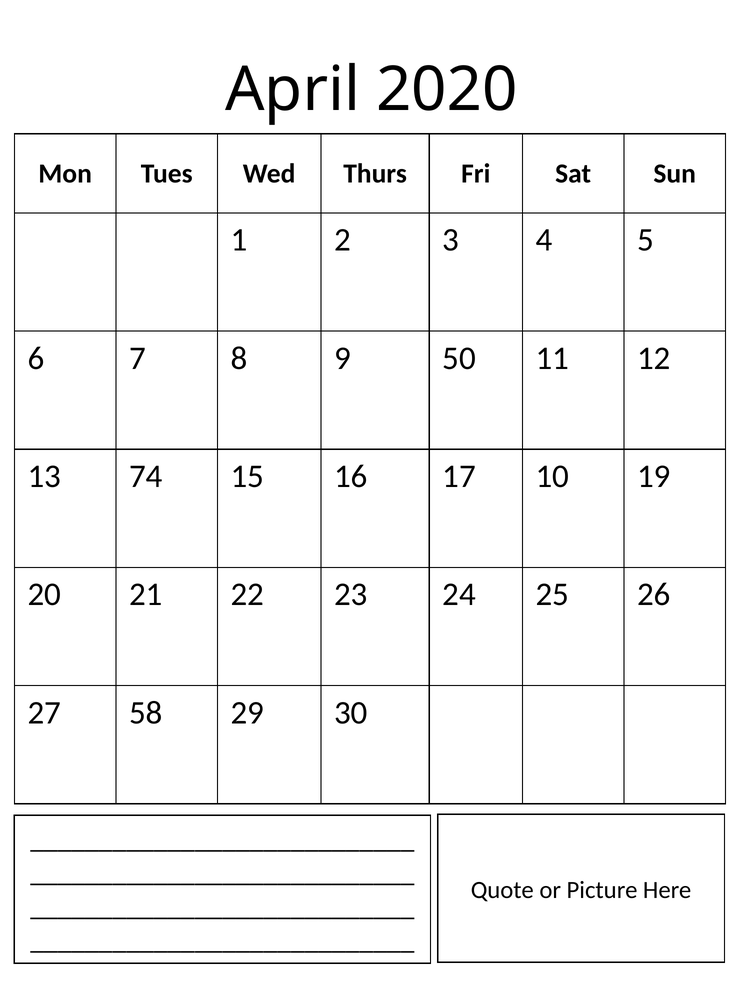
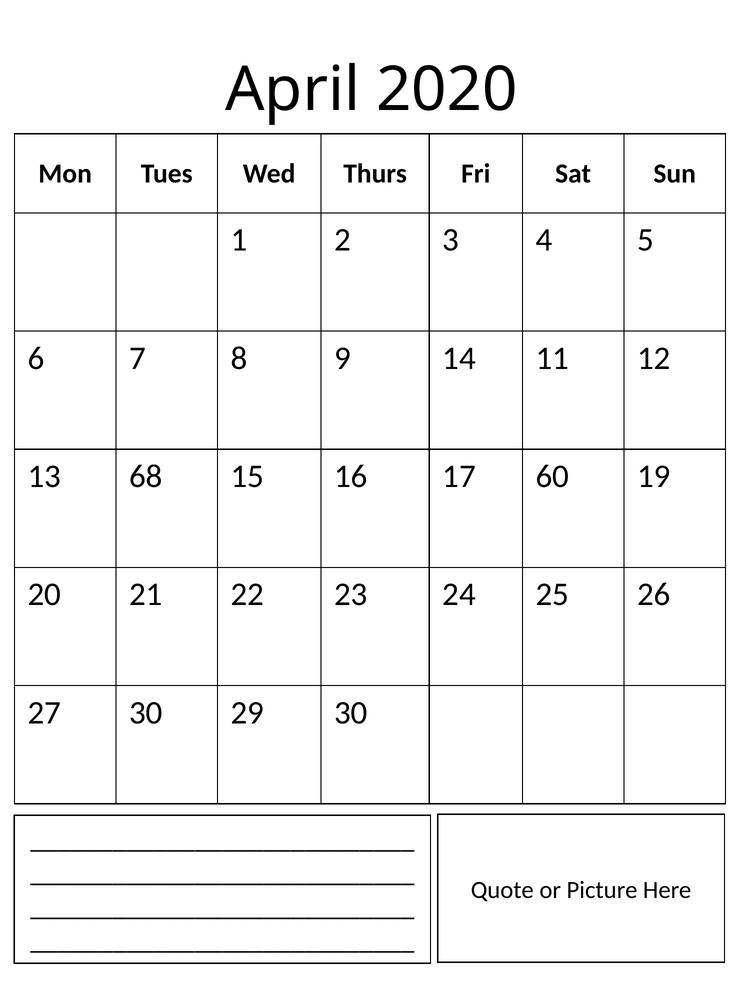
50: 50 -> 14 (459, 358)
74: 74 -> 68 (146, 476)
10: 10 -> 60 (552, 476)
27 58: 58 -> 30 (146, 712)
